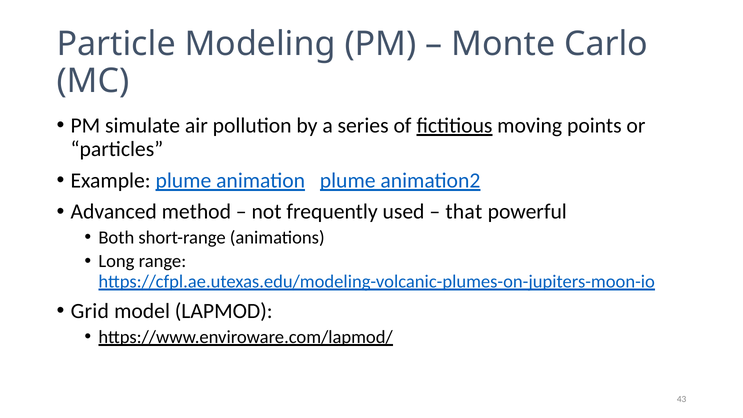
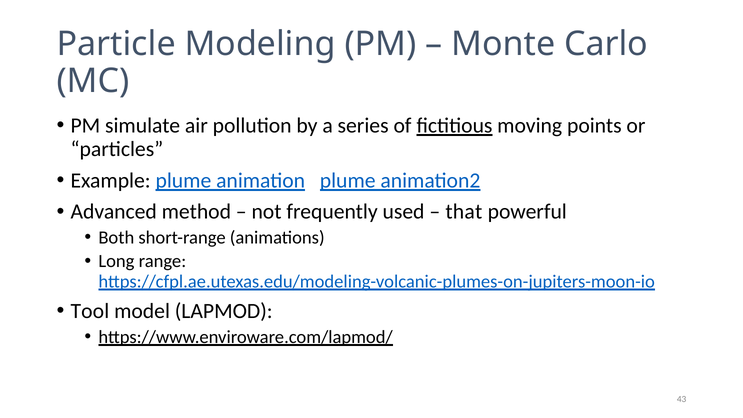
Grid: Grid -> Tool (90, 311)
